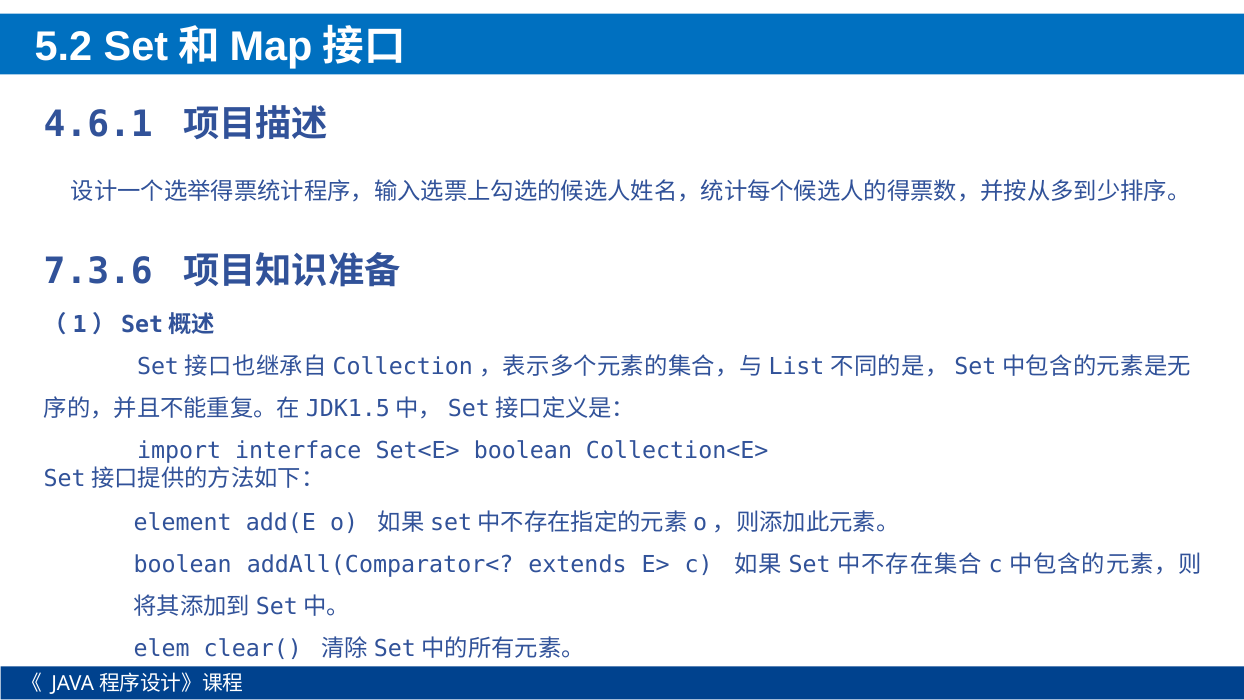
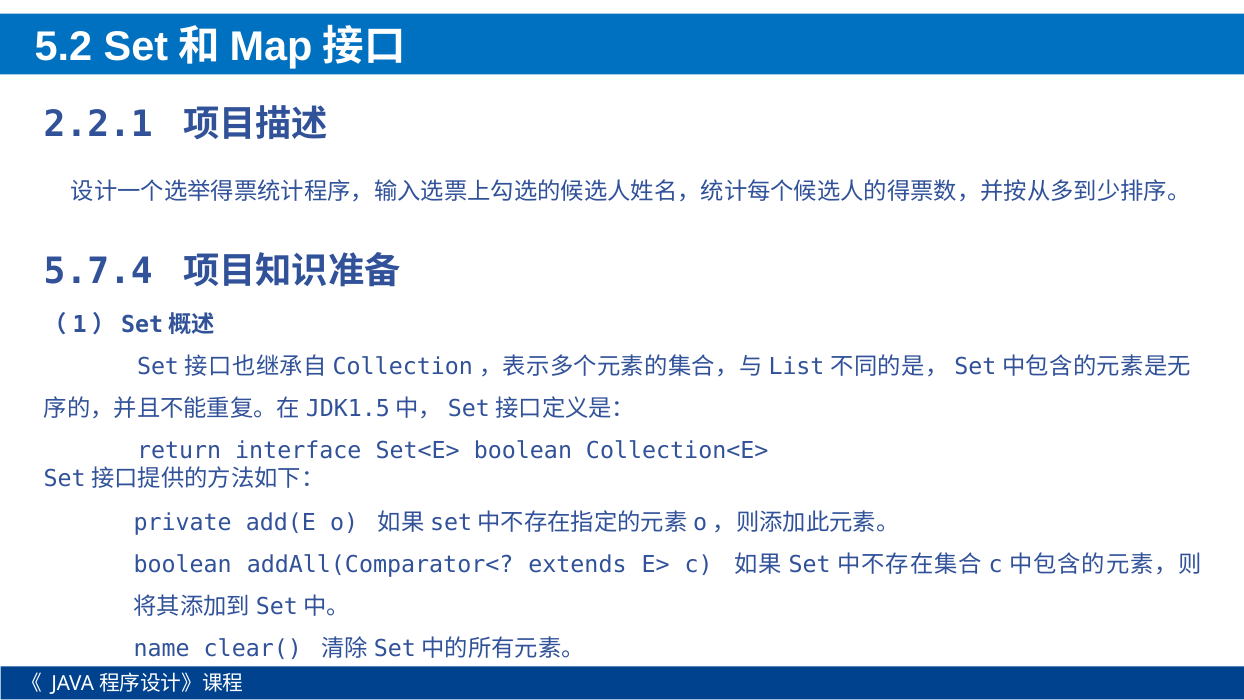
4.6.1: 4.6.1 -> 2.2.1 (98, 124)
7.3.6: 7.3.6 -> 5.7.4 (98, 271)
import: import -> return (179, 451)
element: element -> private (183, 523)
elem: elem -> name (162, 649)
